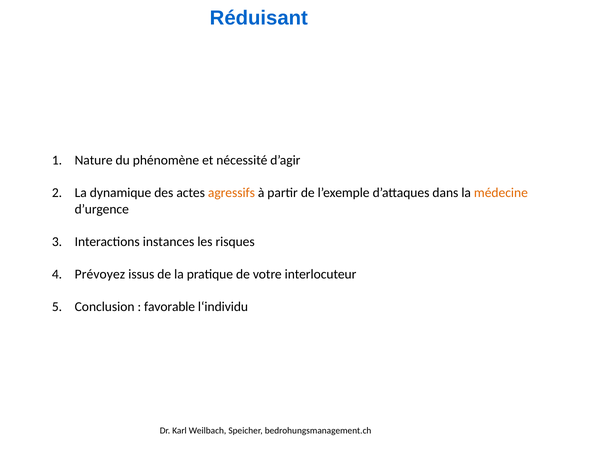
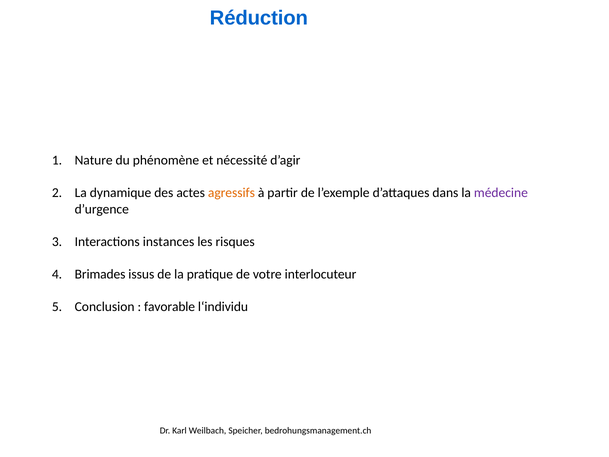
Réduisant: Réduisant -> Réduction (259, 18)
médecine colour: orange -> purple (501, 193)
Prévoyez: Prévoyez -> Brimades (100, 274)
